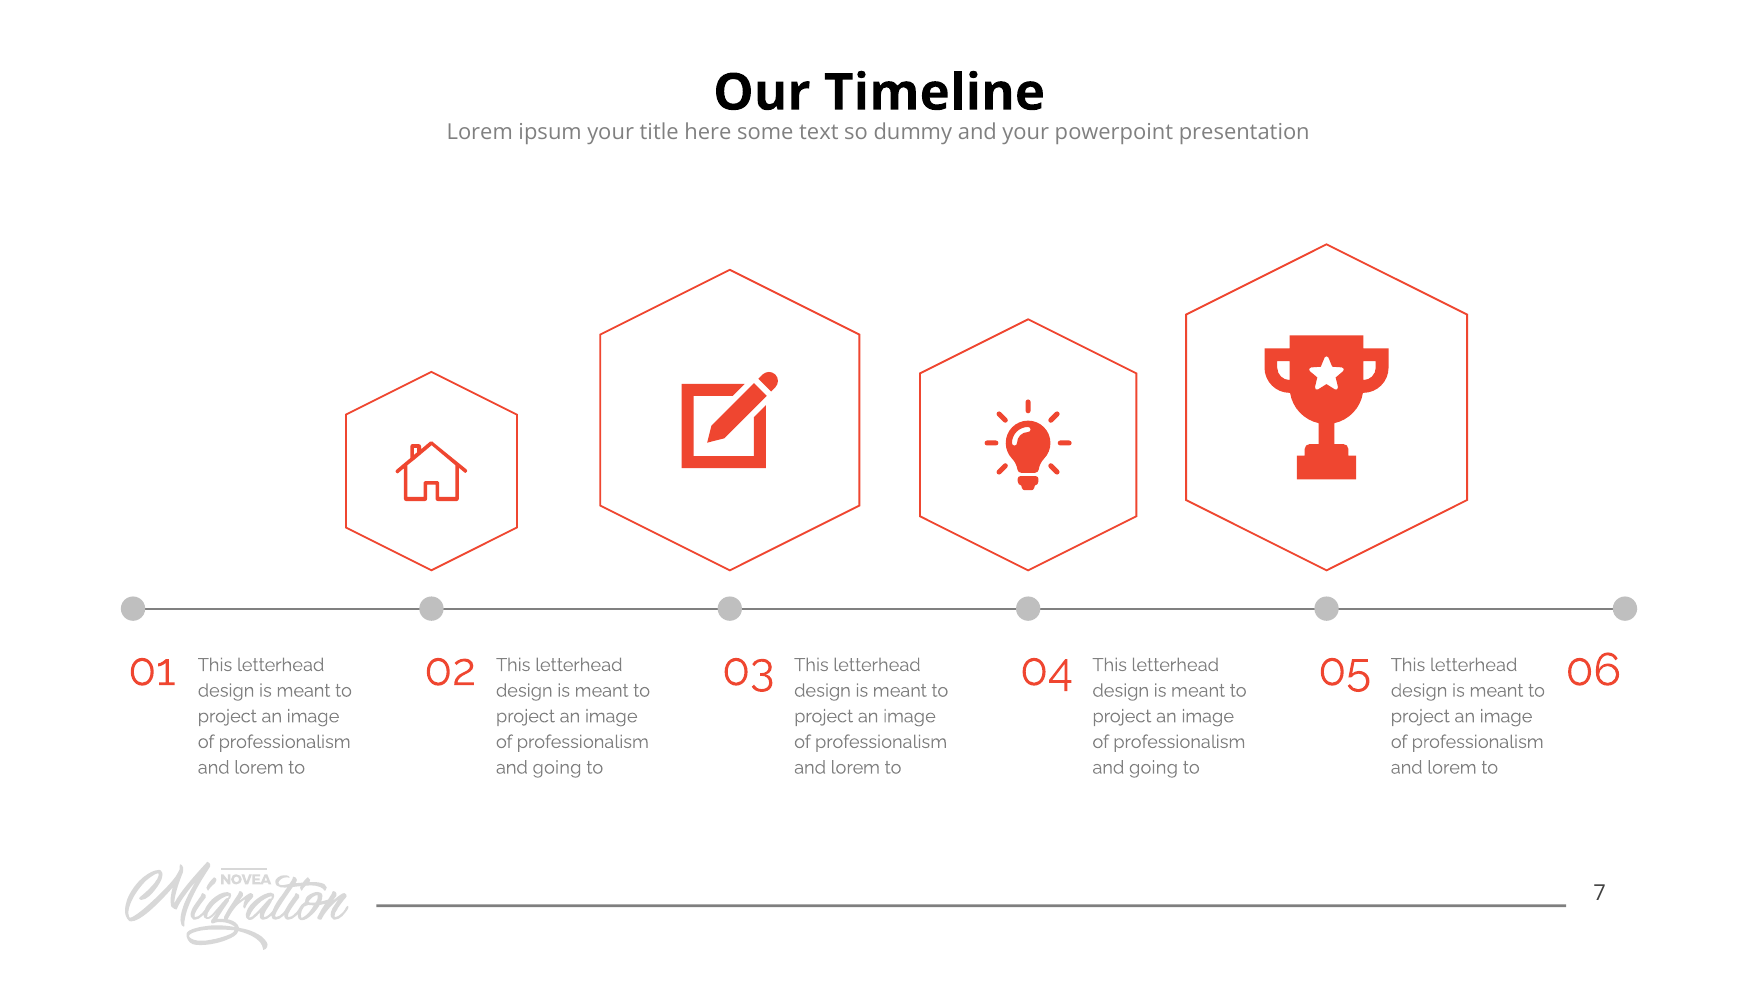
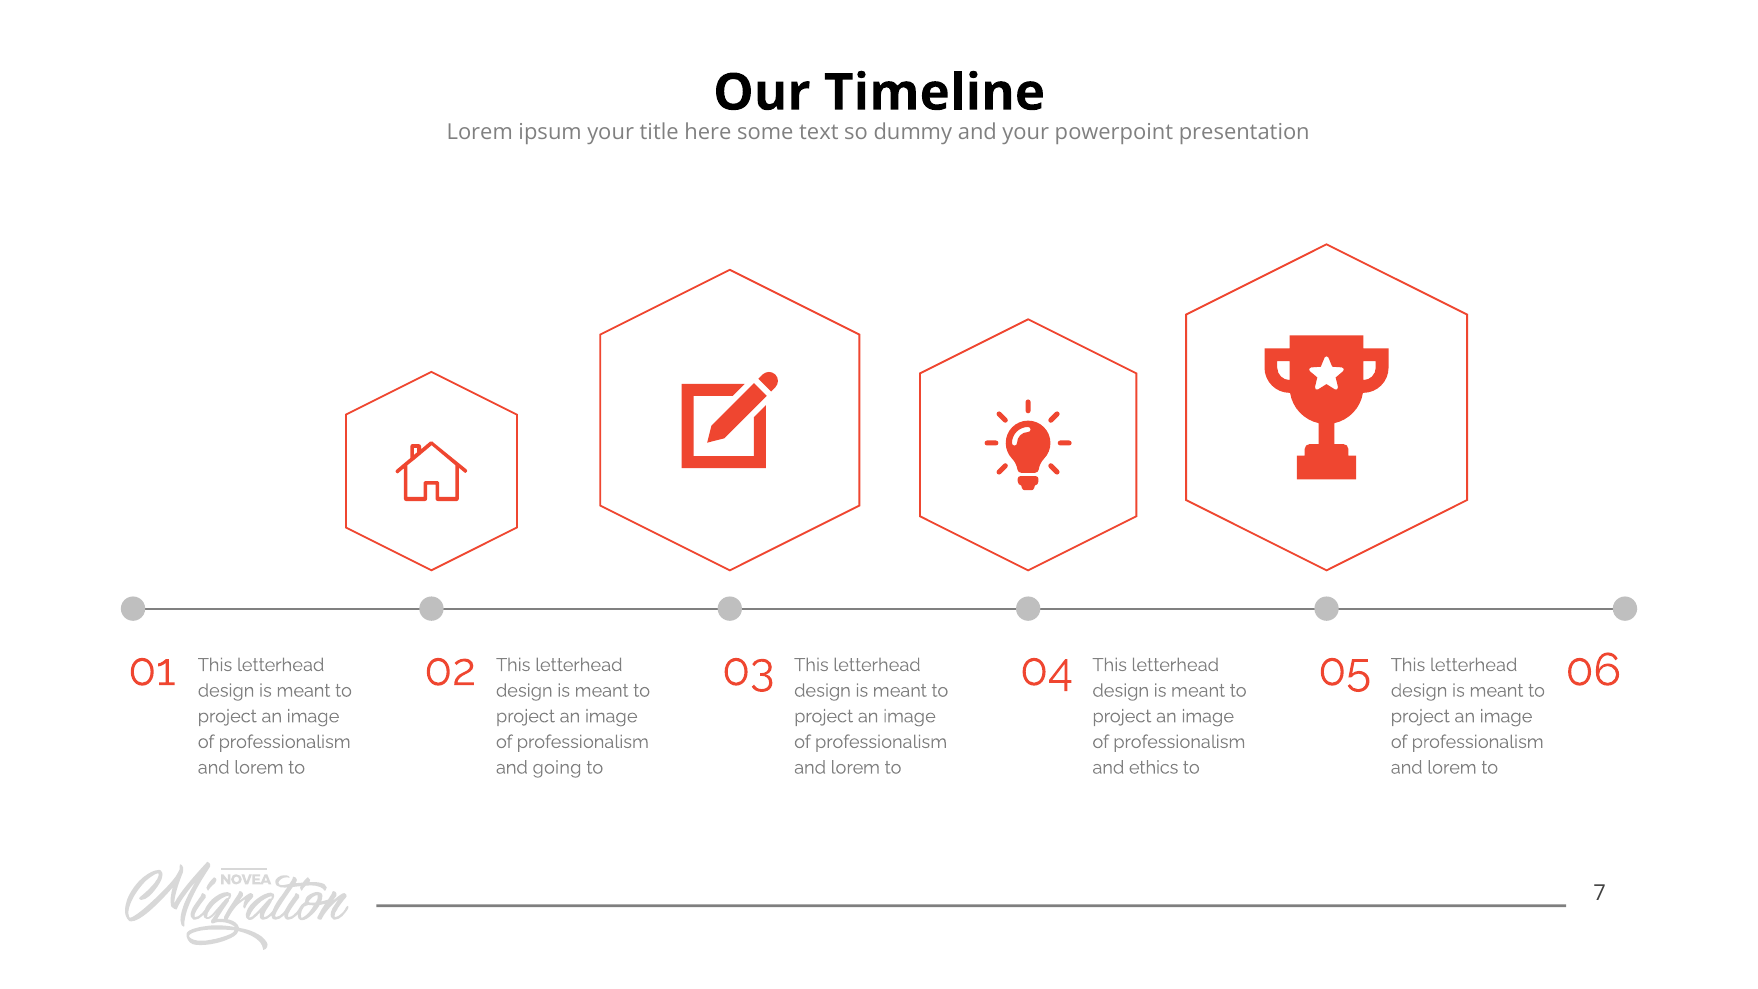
going: going -> ethics (1154, 767)
